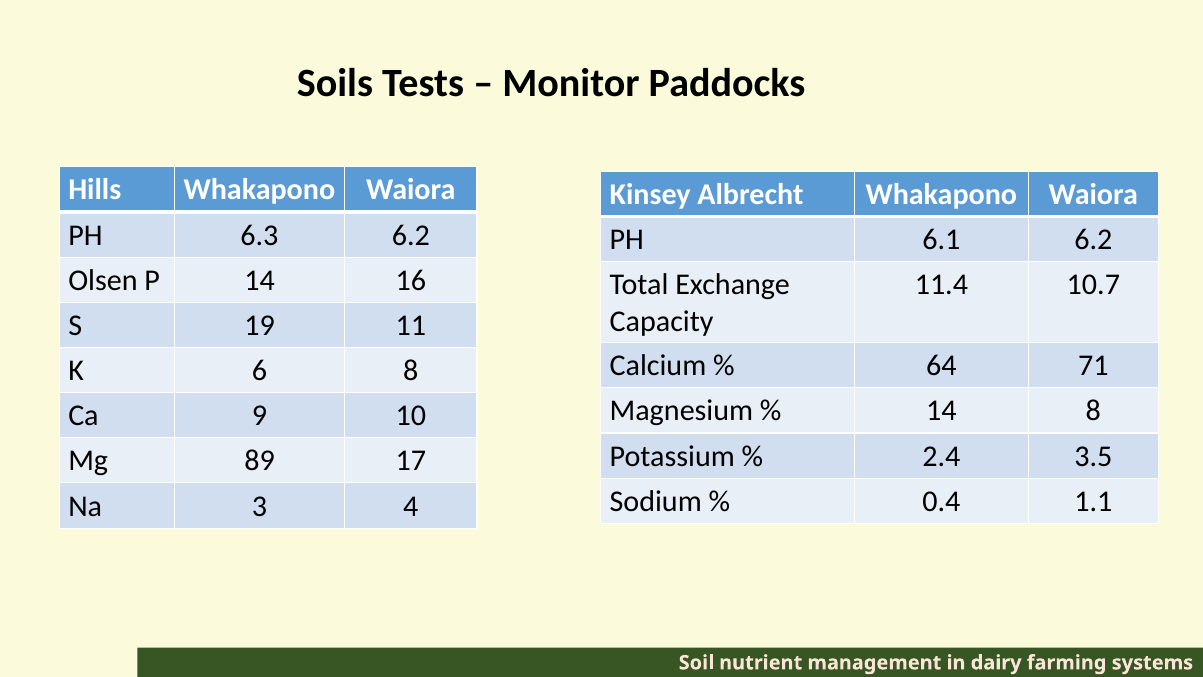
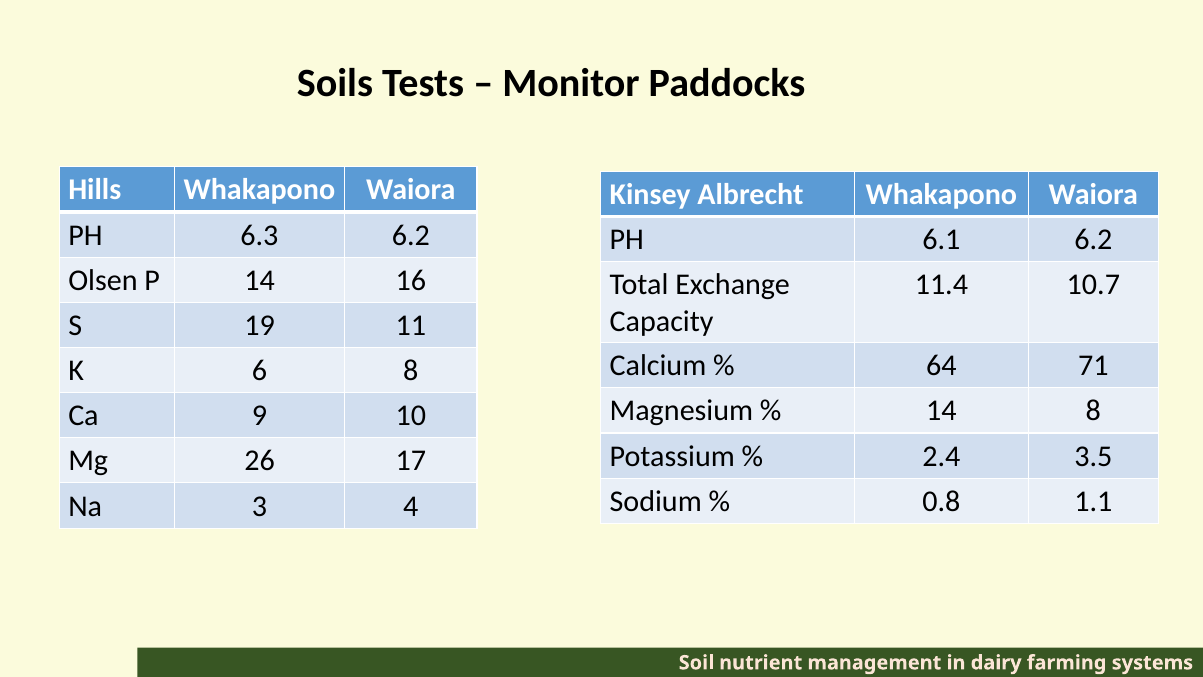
89: 89 -> 26 (260, 461)
0.4: 0.4 -> 0.8 (941, 501)
